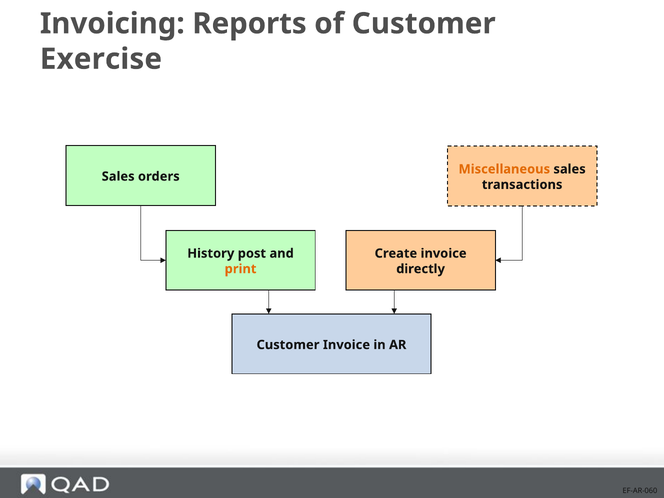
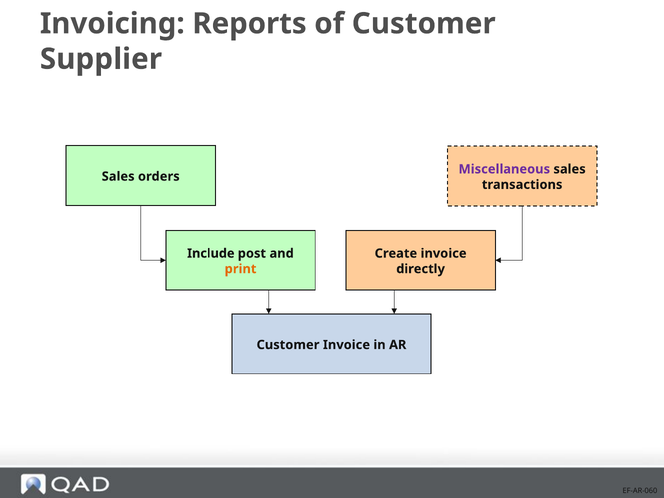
Exercise: Exercise -> Supplier (101, 59)
Miscellaneous colour: orange -> purple (504, 169)
History: History -> Include (211, 253)
